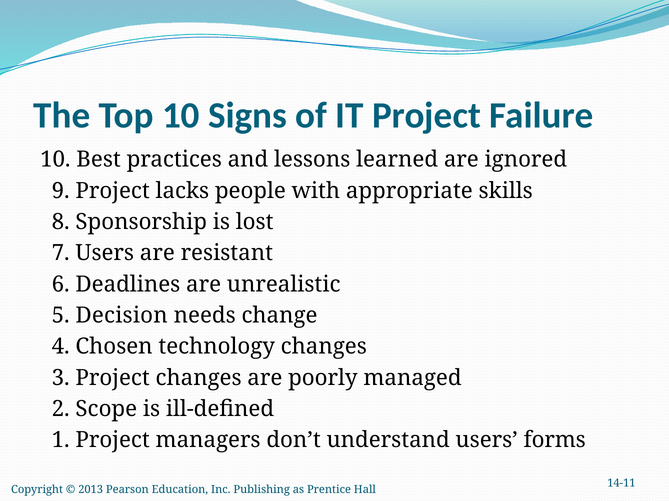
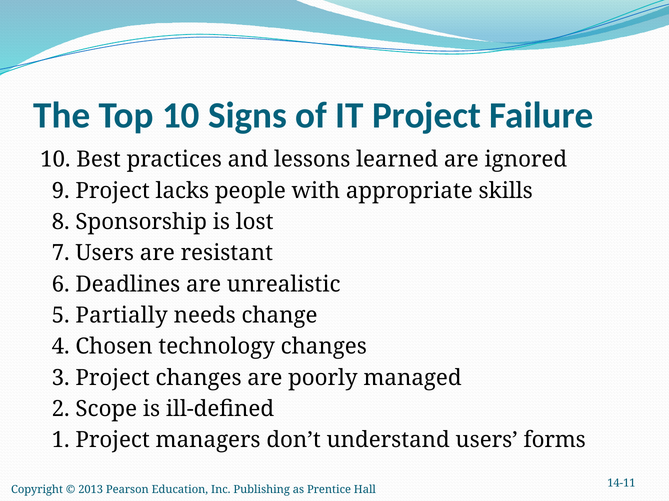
Decision: Decision -> Partially (122, 316)
